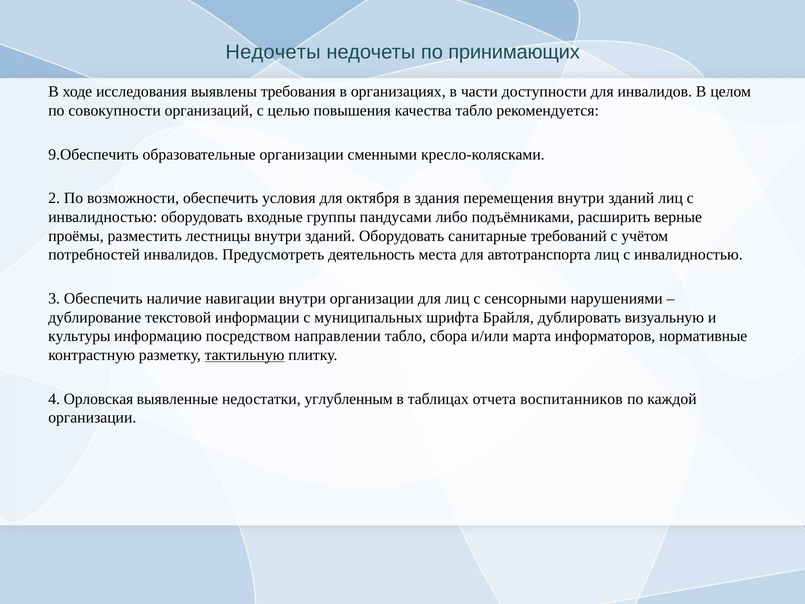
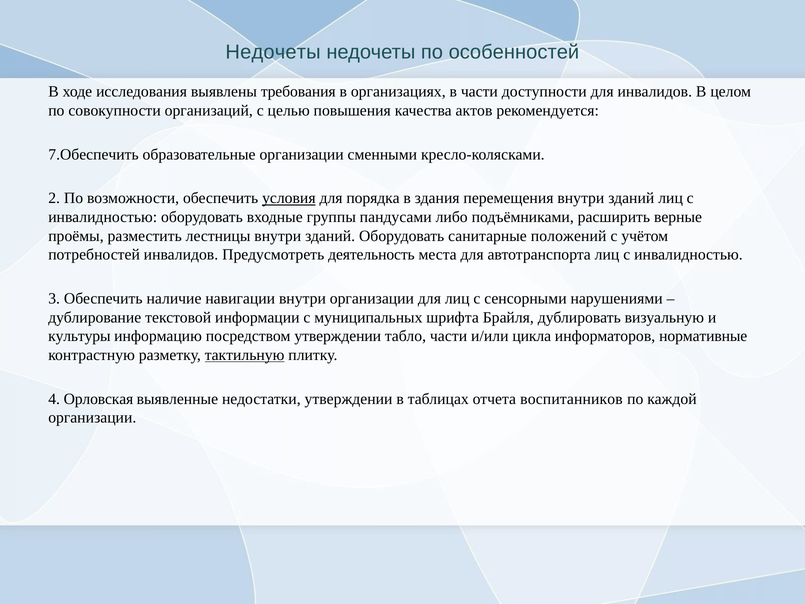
принимающих: принимающих -> особенностей (514, 52)
качества табло: табло -> актов (474, 111)
9.Обеспечить: 9.Обеспечить -> 7.Обеспечить (93, 154)
условия underline: none -> present (289, 198)
октября: октября -> порядка (373, 198)
требований: требований -> положений (569, 236)
посредством направлении: направлении -> утверждении (338, 336)
табло сбора: сбора -> части (449, 336)
марта: марта -> цикла (532, 336)
недостатки углубленным: углубленным -> утверждении (349, 399)
